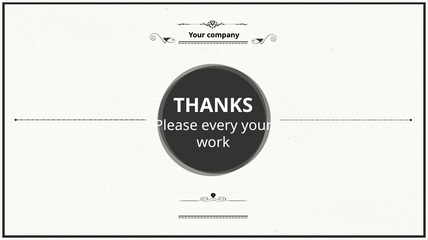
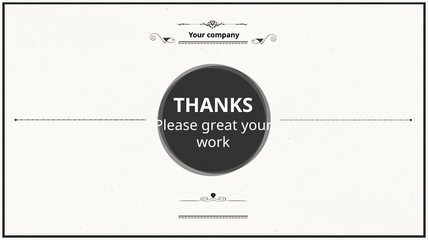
every: every -> great (219, 126)
